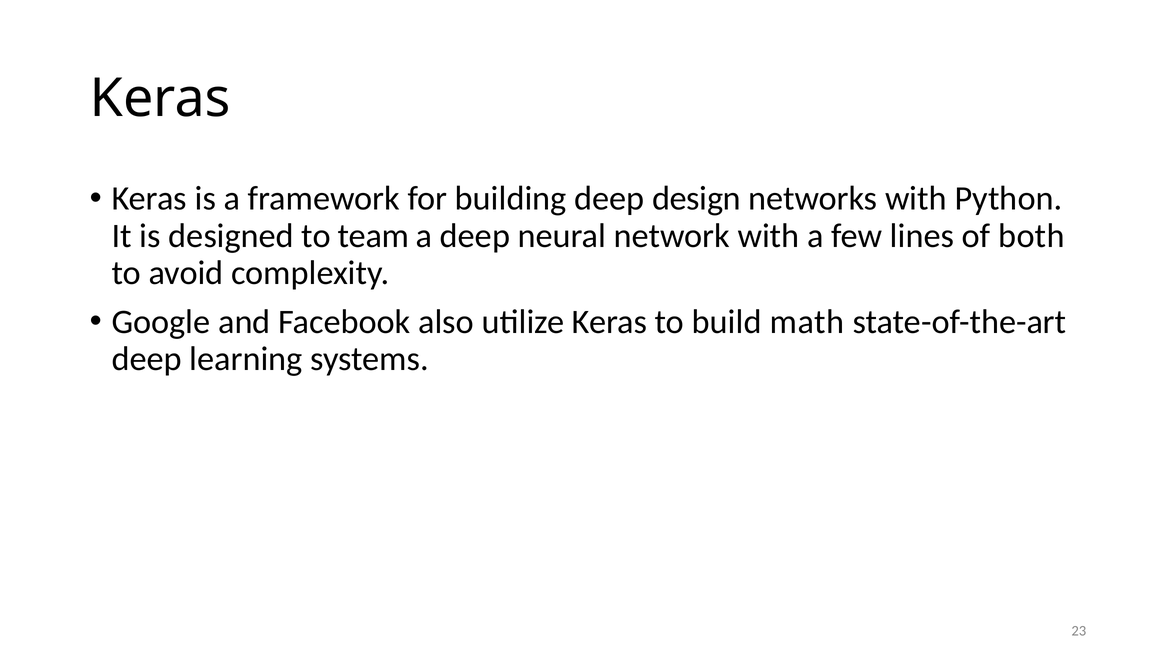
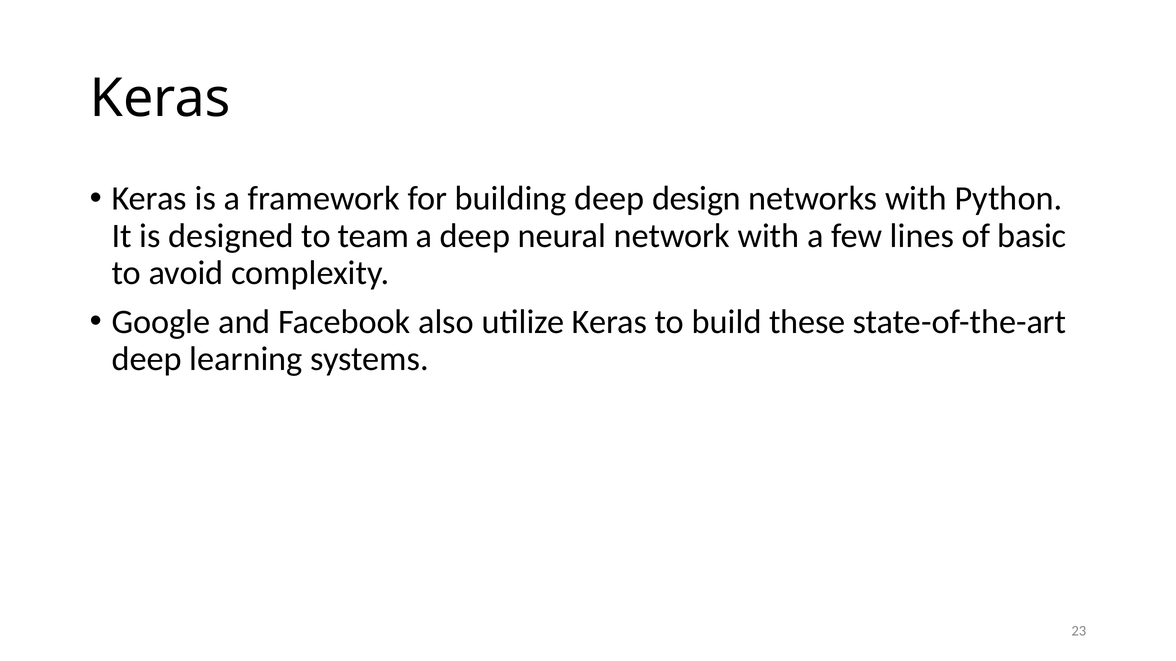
both: both -> basic (1032, 236)
math: math -> these (807, 322)
